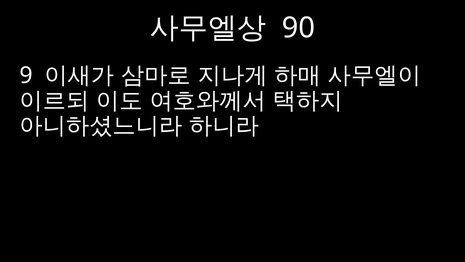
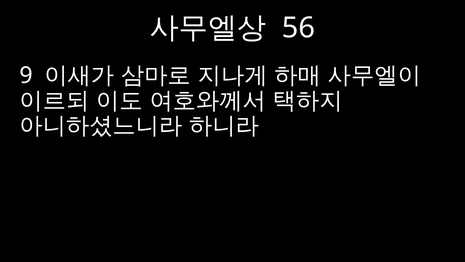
90: 90 -> 56 (298, 28)
